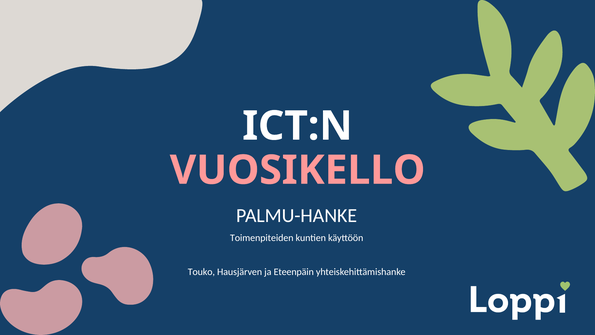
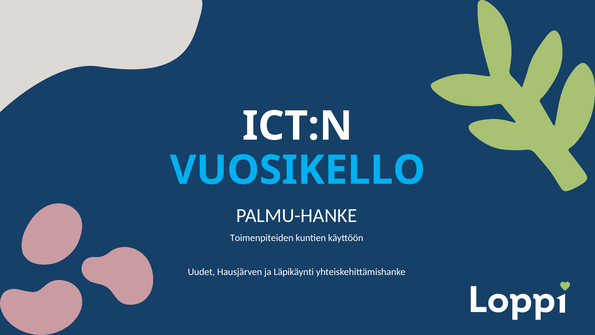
VUOSIKELLO colour: pink -> light blue (298, 170)
Touko: Touko -> Uudet (201, 272)
Eteenpäin: Eteenpäin -> Läpikäynti (294, 272)
